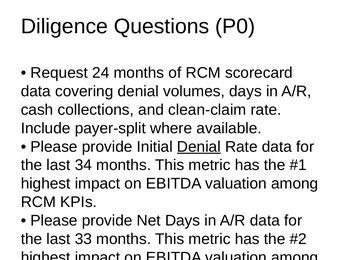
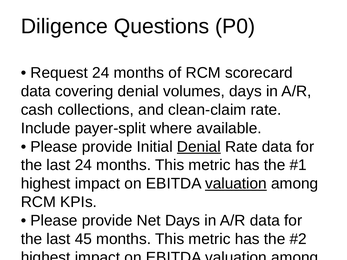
last 34: 34 -> 24 (83, 165)
valuation underline: none -> present (236, 184)
33: 33 -> 45 (83, 239)
